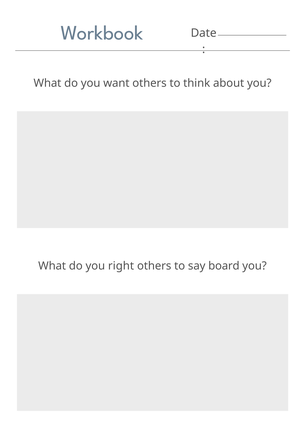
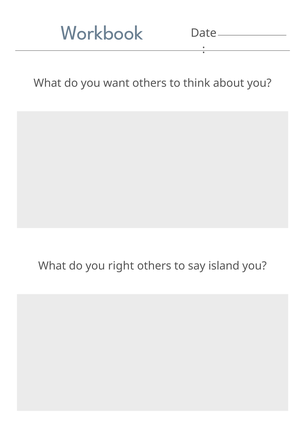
board: board -> island (224, 266)
